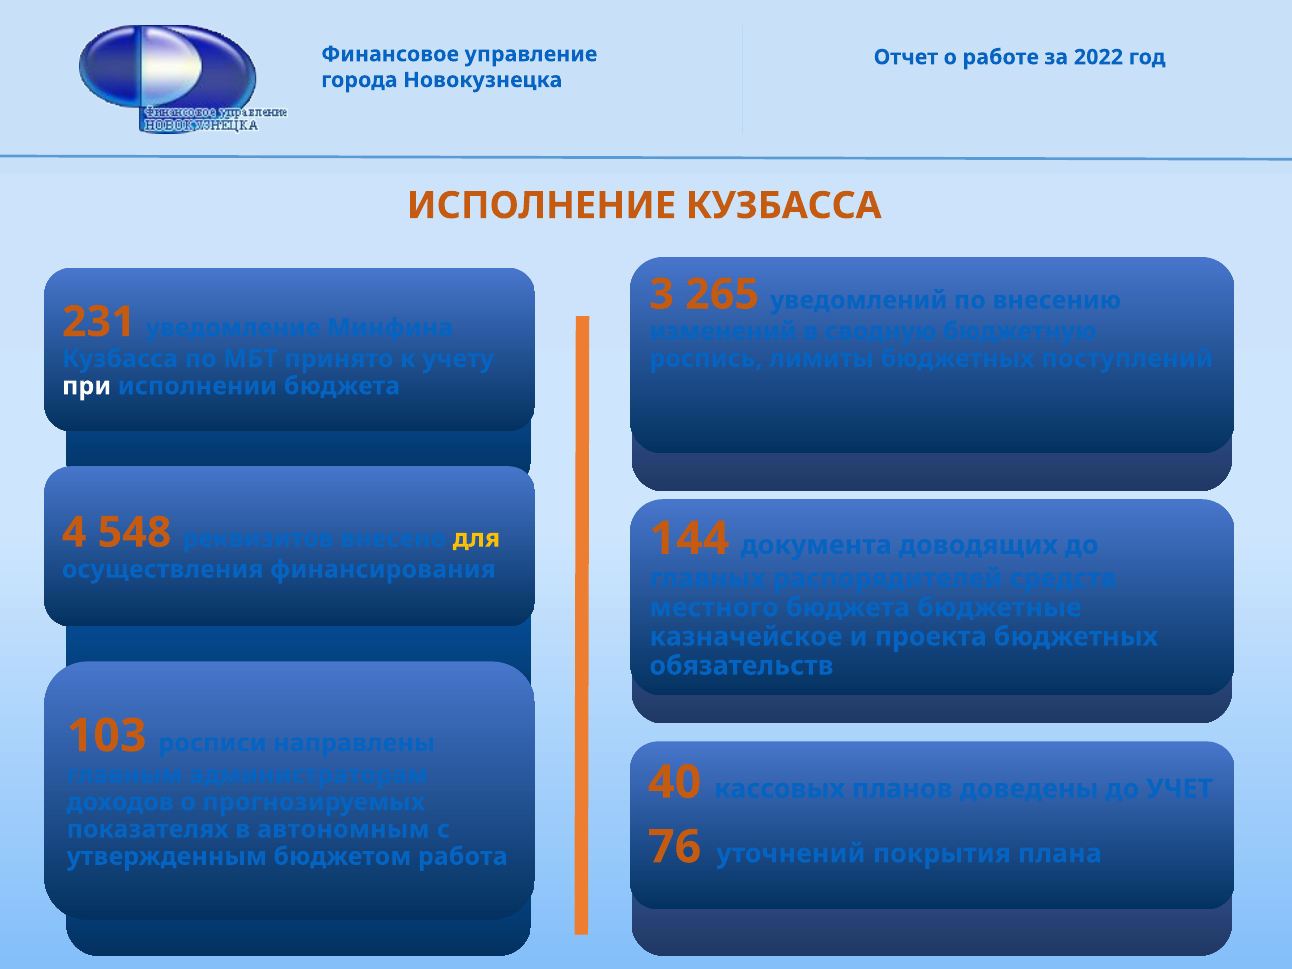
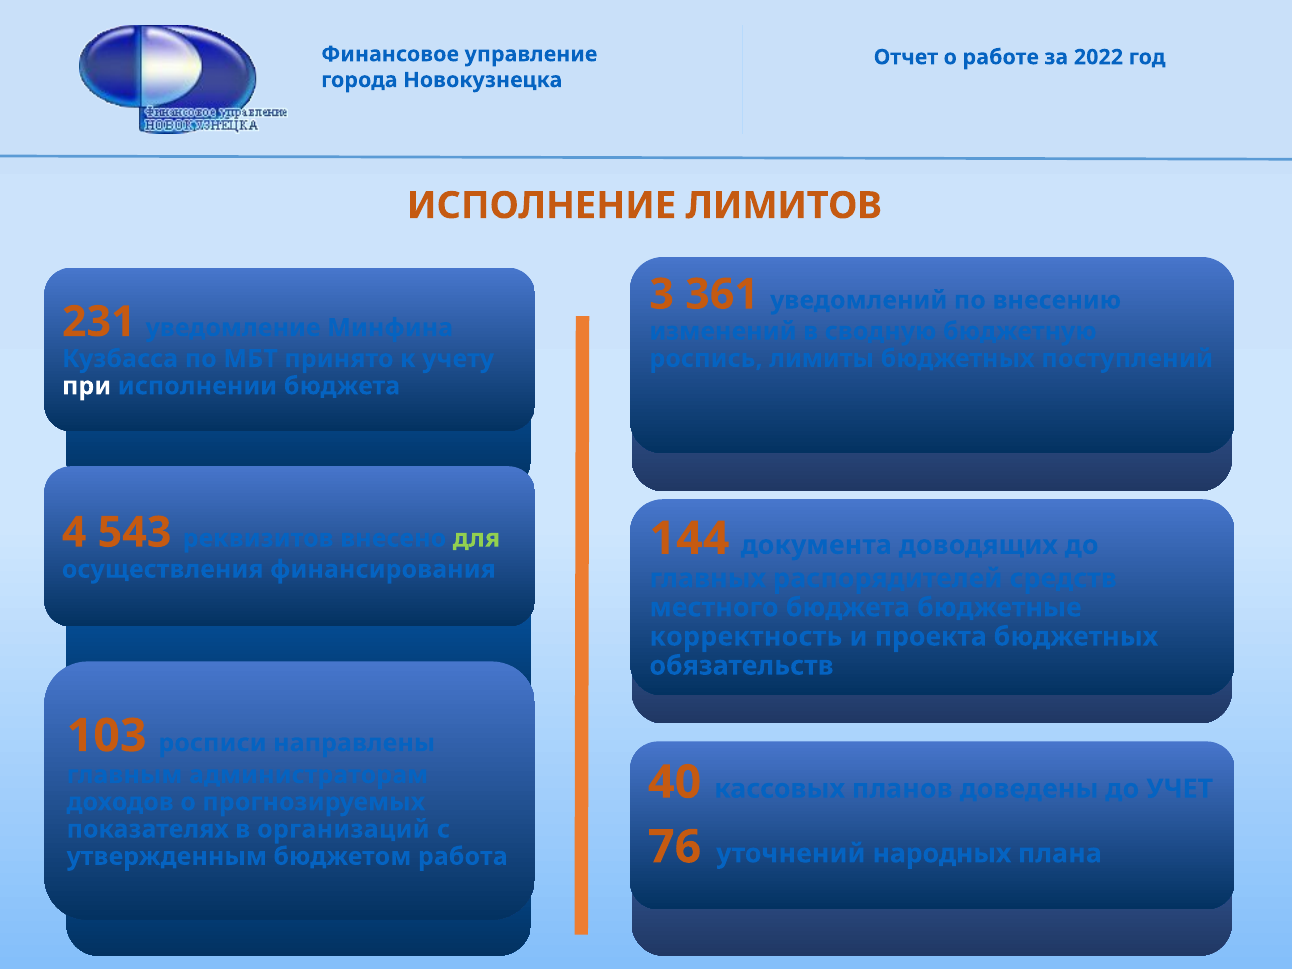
ИСПОЛНЕНИЕ КУЗБАССА: КУЗБАССА -> ЛИМИТОВ (784, 206)
265: 265 -> 361 (722, 294)
548: 548 -> 543 (135, 532)
для colour: yellow -> light green (476, 538)
казначейское: казначейское -> корректность (746, 637)
автономным: автономным -> организаций (343, 829)
покрытия: покрытия -> народных (942, 854)
